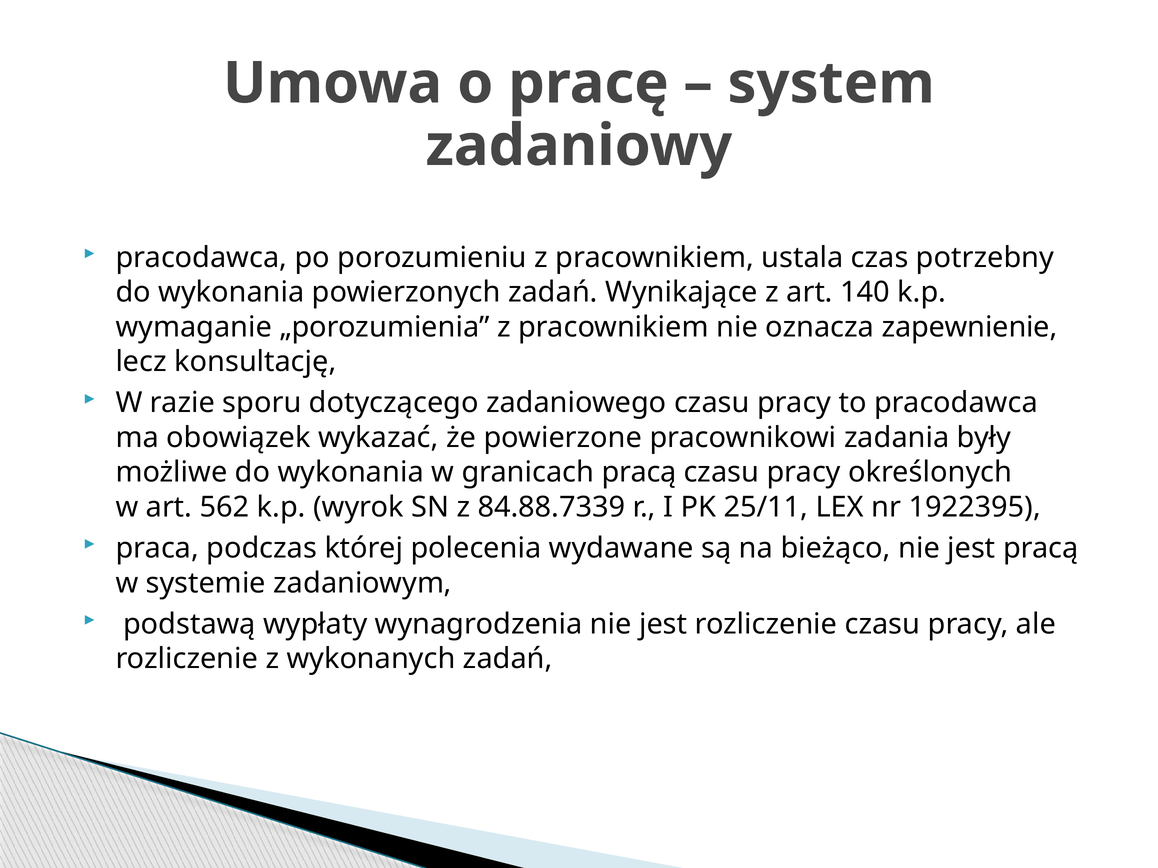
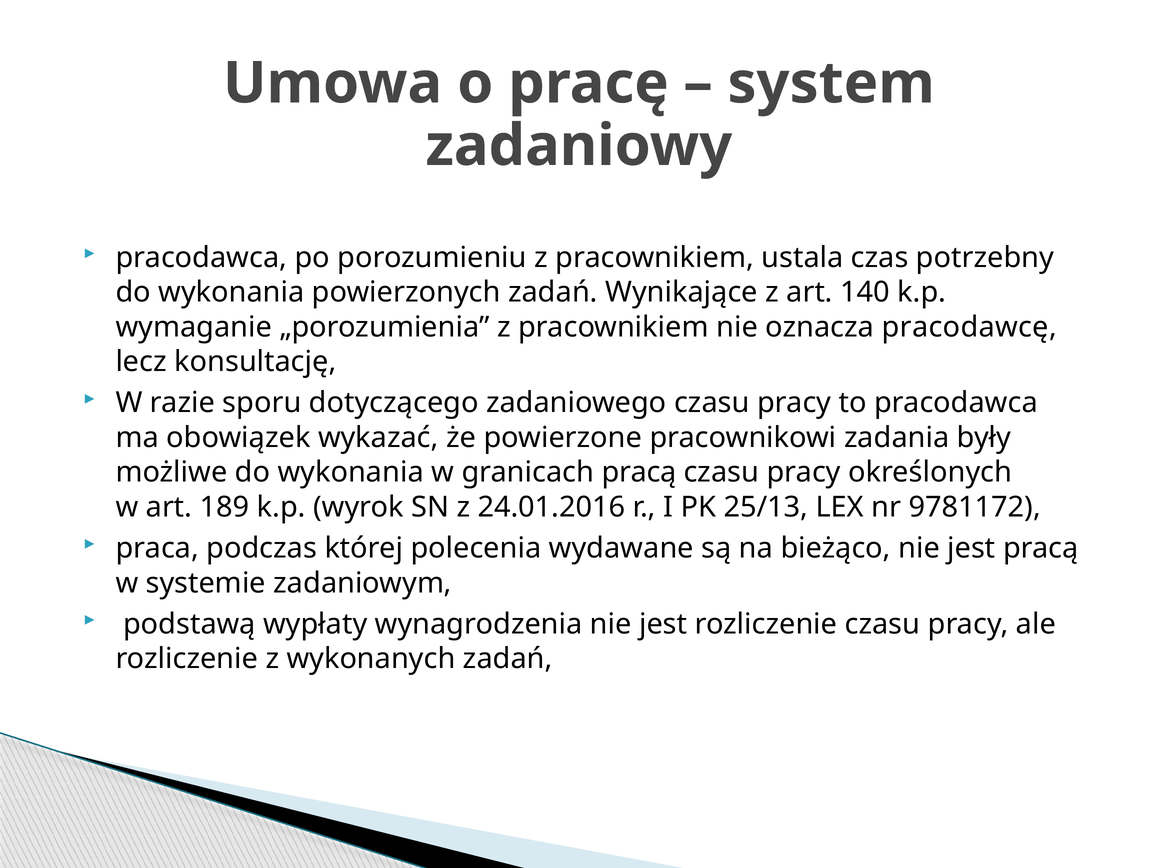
zapewnienie: zapewnienie -> pracodawcę (969, 327)
562: 562 -> 189 (225, 507)
84.88.7339: 84.88.7339 -> 24.01.2016 (551, 507)
25/11: 25/11 -> 25/13 (766, 507)
1922395: 1922395 -> 9781172 (975, 507)
